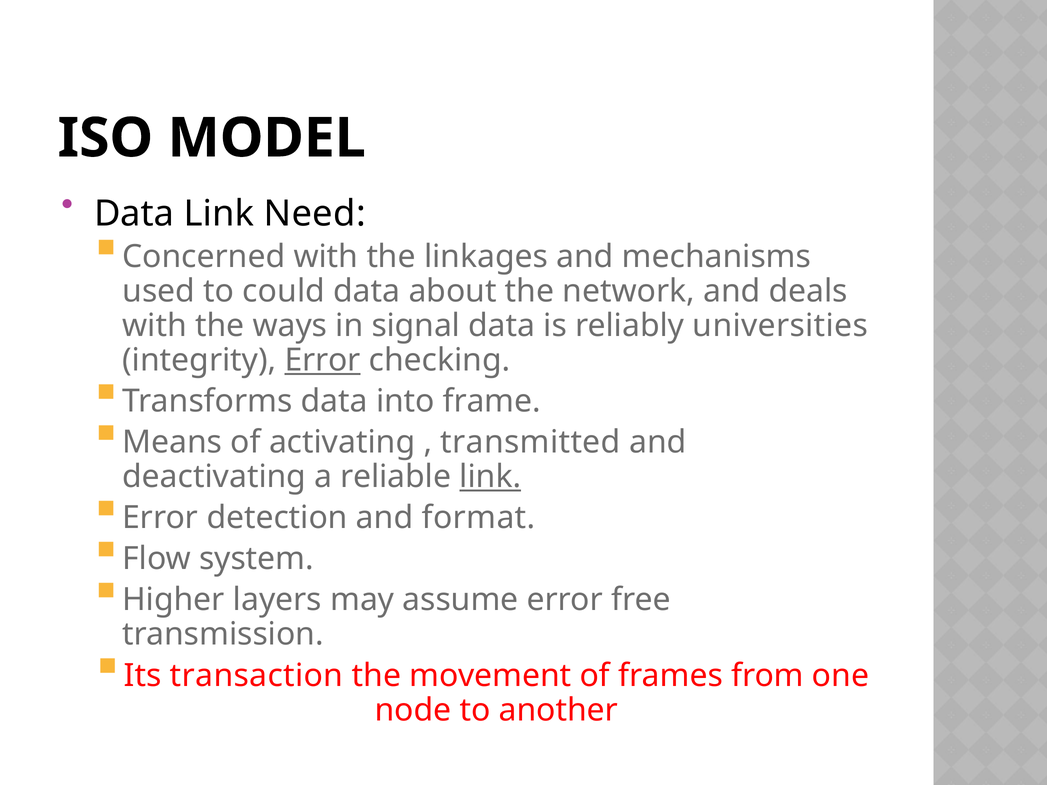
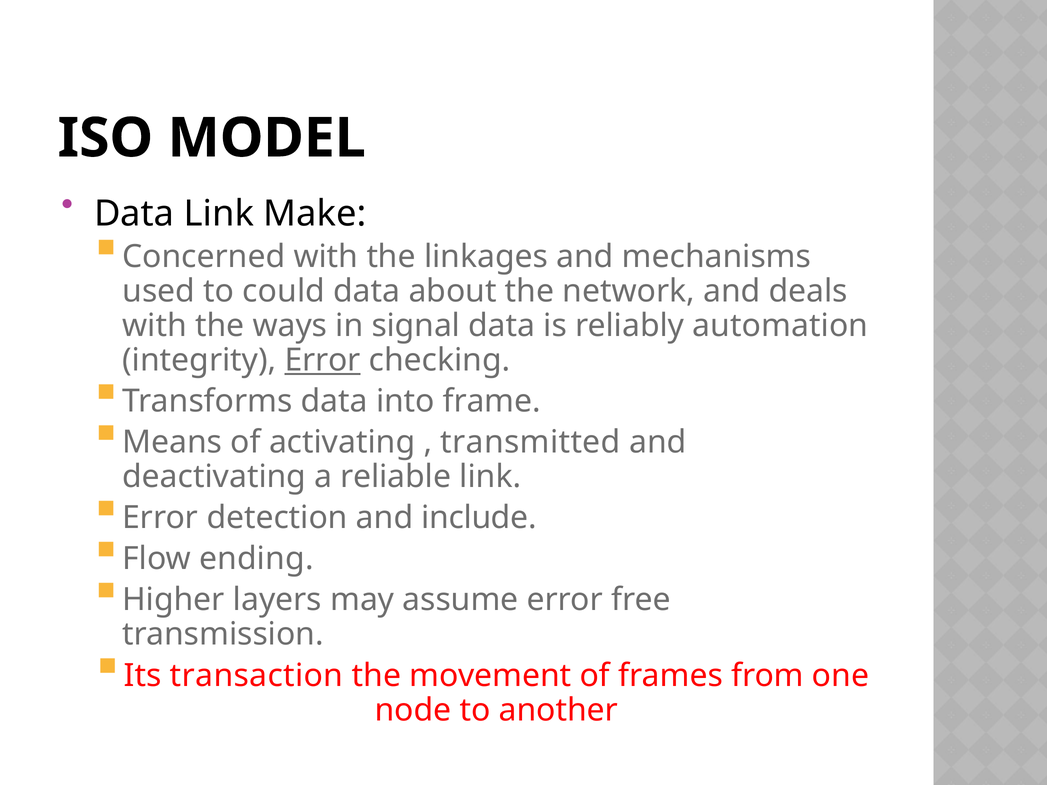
Need: Need -> Make (315, 214)
universities: universities -> automation (780, 326)
link underline: present -> none (490, 477)
format: format -> include (479, 518)
system: system -> ending (256, 559)
